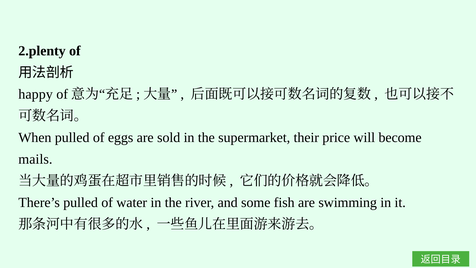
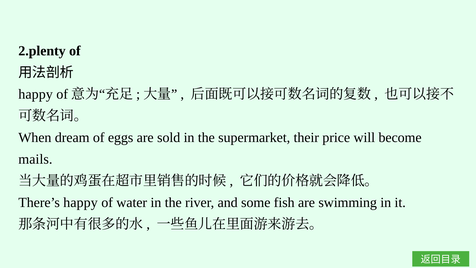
When pulled: pulled -> dream (72, 137)
There’s pulled: pulled -> happy (81, 202)
